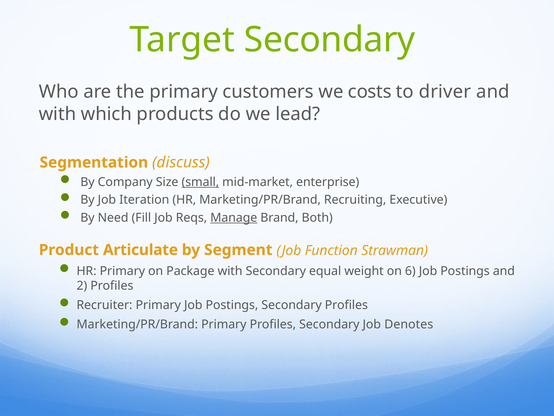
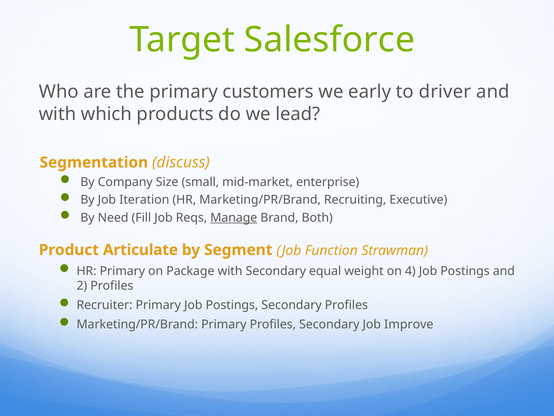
Target Secondary: Secondary -> Salesforce (329, 40)
costs: costs -> early (370, 92)
small underline: present -> none (200, 182)
6: 6 -> 4 (410, 271)
Denotes: Denotes -> Improve (409, 324)
